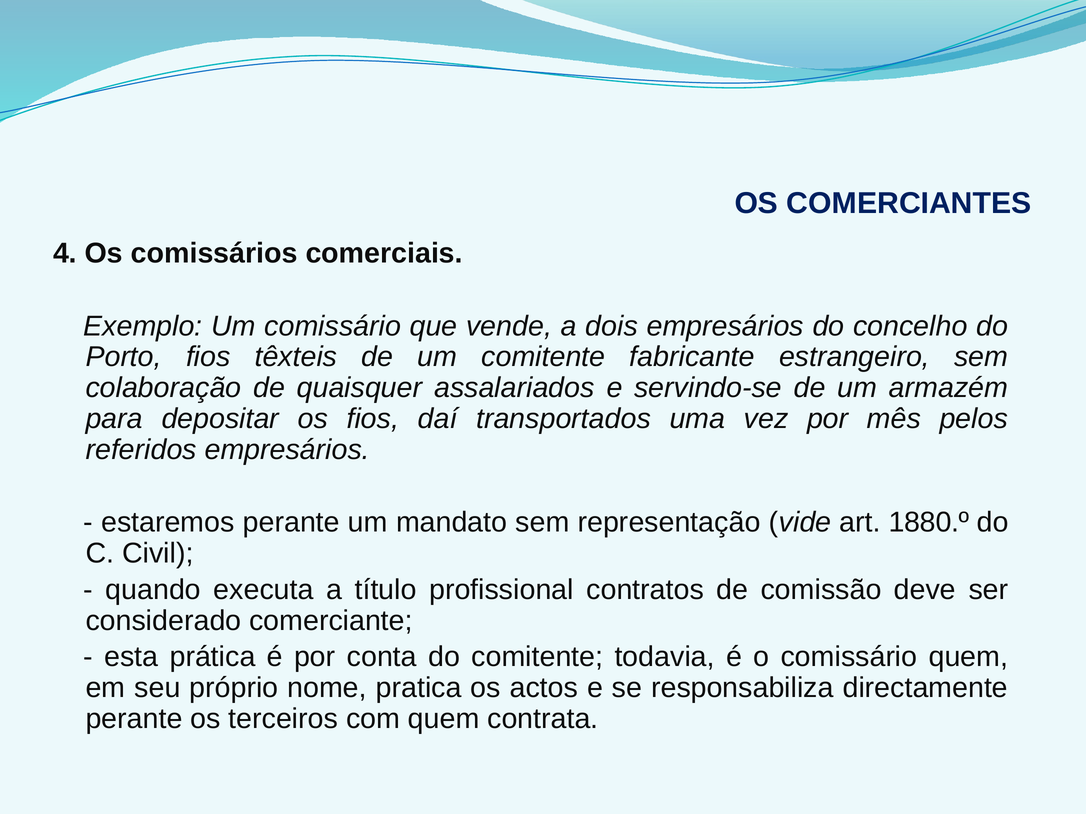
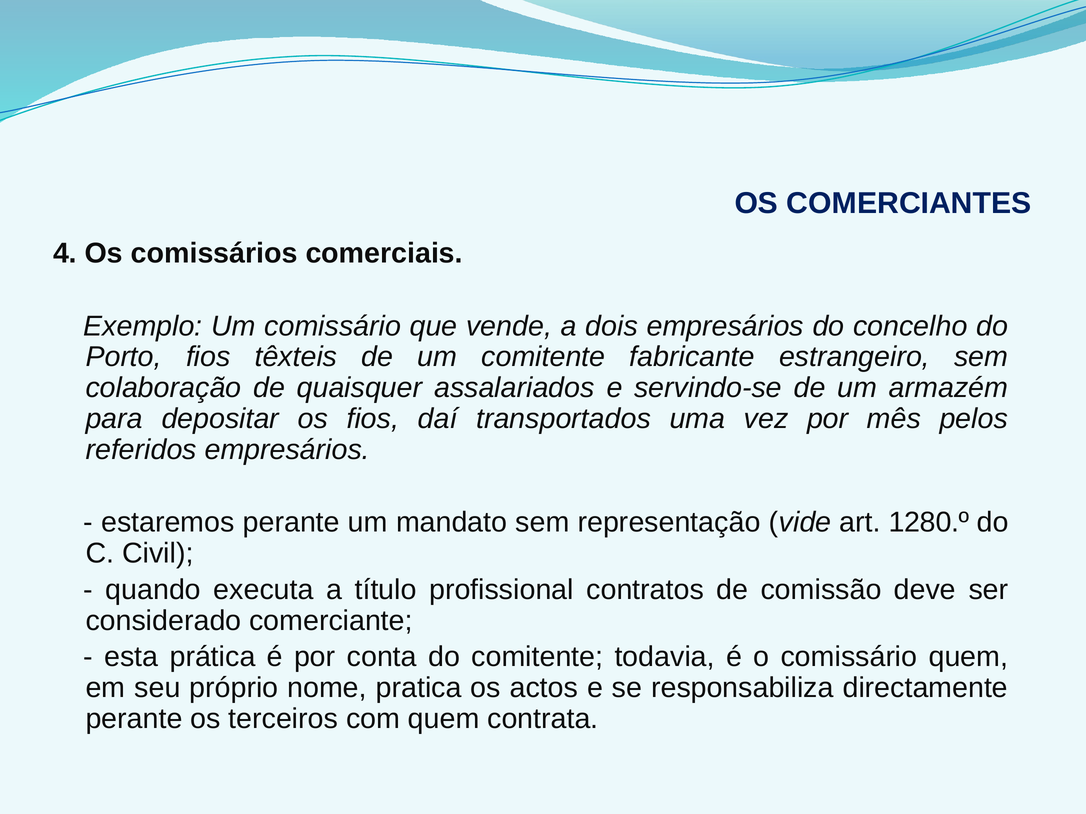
1880.º: 1880.º -> 1280.º (929, 523)
